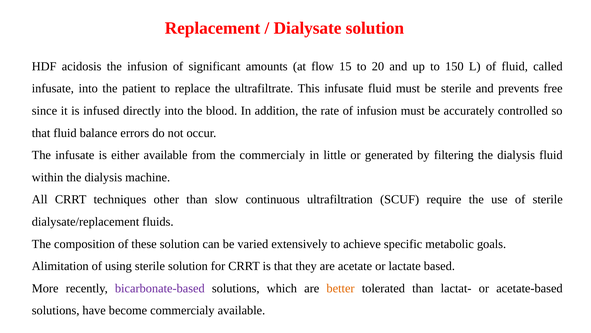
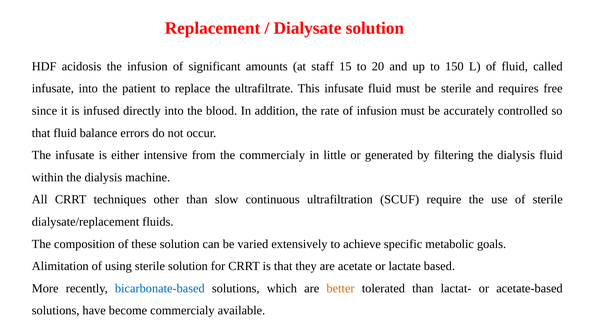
flow: flow -> staff (323, 66)
prevents: prevents -> requires (518, 88)
either available: available -> intensive (166, 155)
bicarbonate-based colour: purple -> blue (160, 288)
